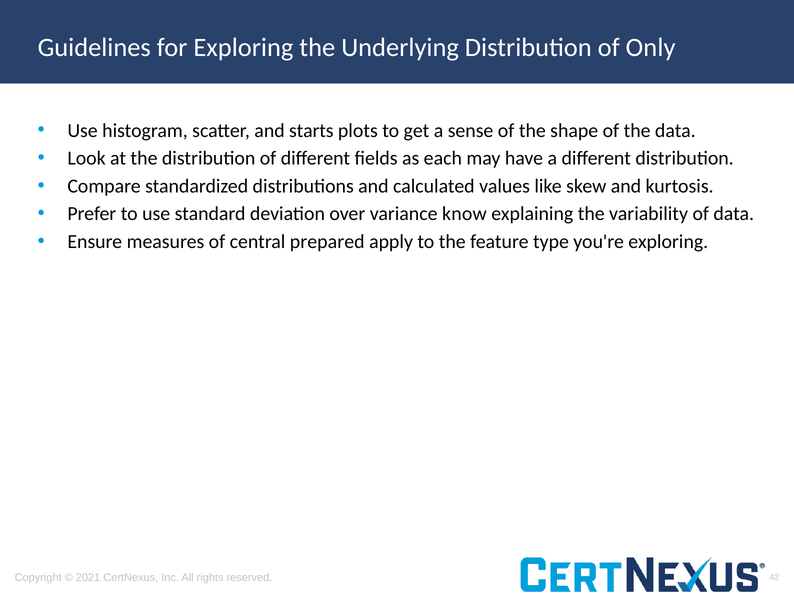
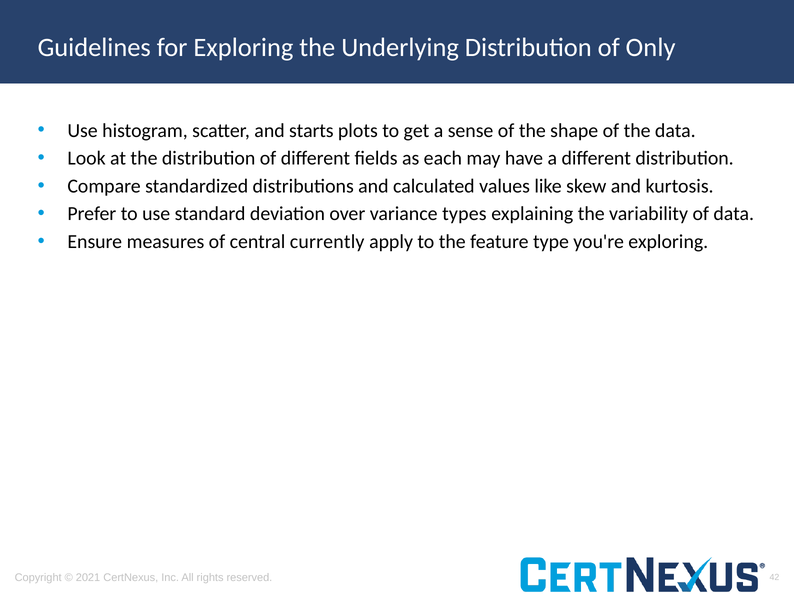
know: know -> types (464, 214)
prepared: prepared -> currently (327, 241)
